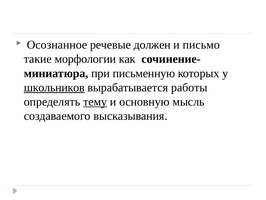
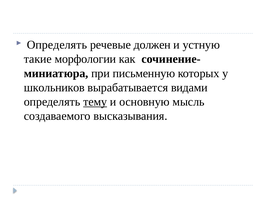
Осознанное: Осознанное -> Определять (57, 45)
письмо: письмо -> устную (201, 45)
школьников underline: present -> none (54, 87)
работы: работы -> видами (189, 87)
